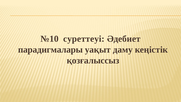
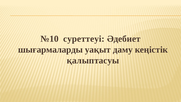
парадигмалары: парадигмалары -> шығармаларды (50, 50)
қозғалыссыз: қозғалыссыз -> қалыптасуы (93, 60)
